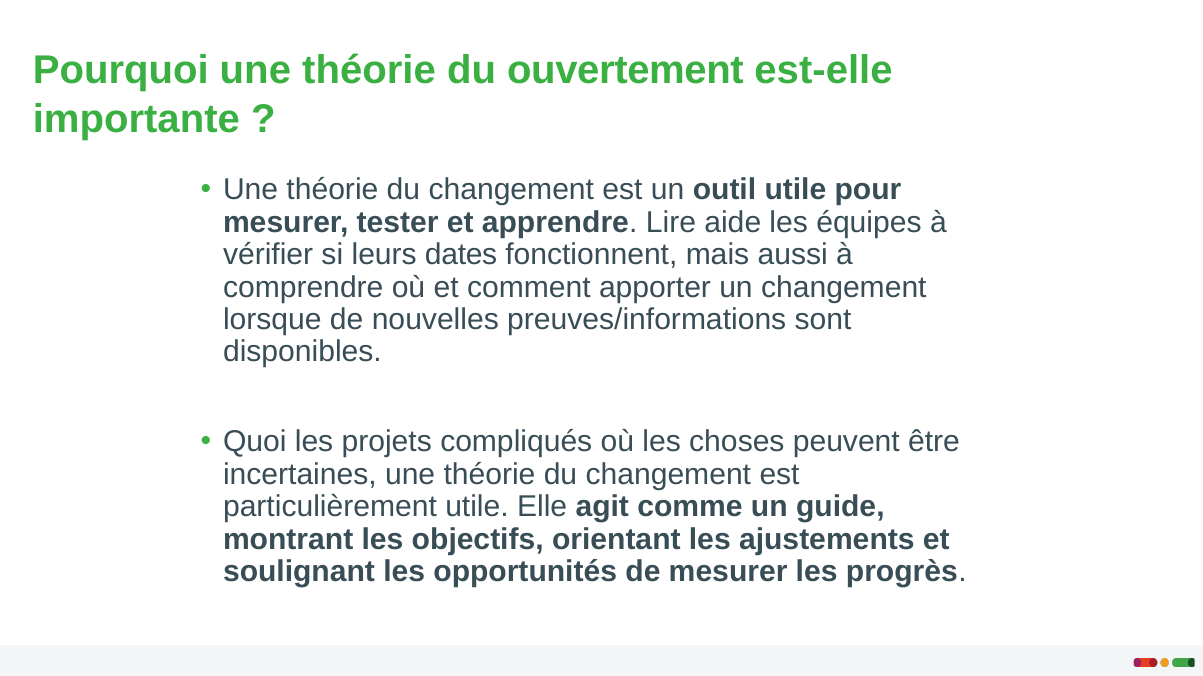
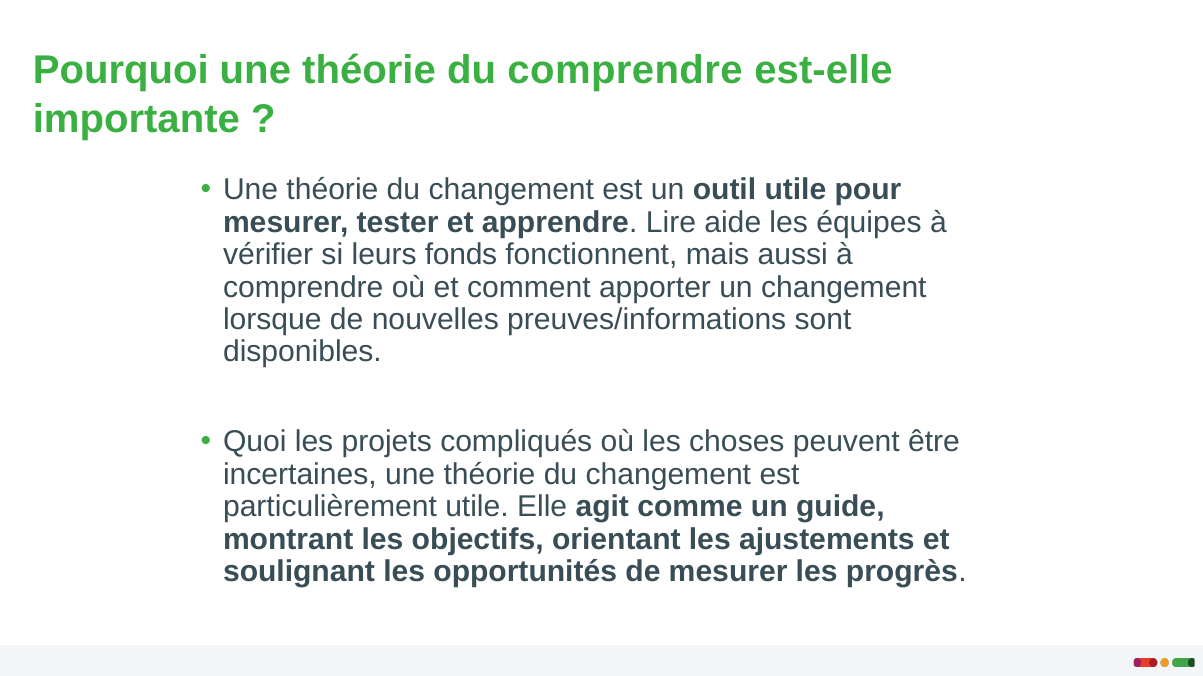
du ouvertement: ouvertement -> comprendre (625, 71)
dates: dates -> fonds (461, 255)
